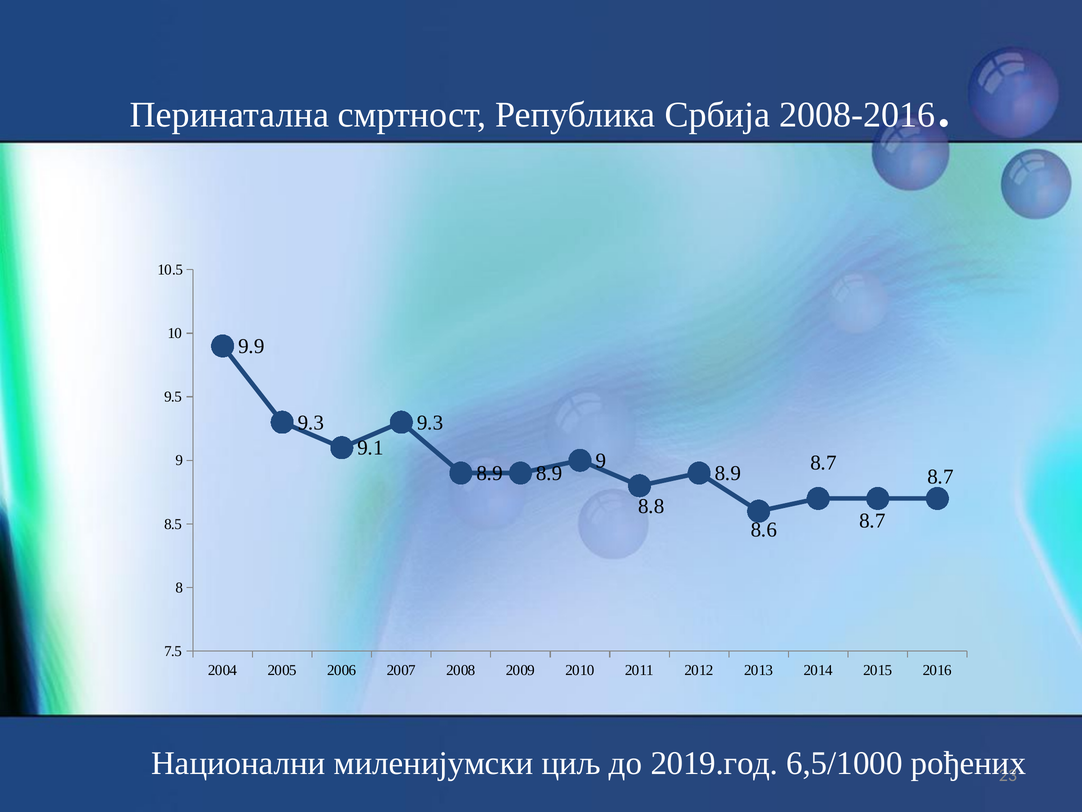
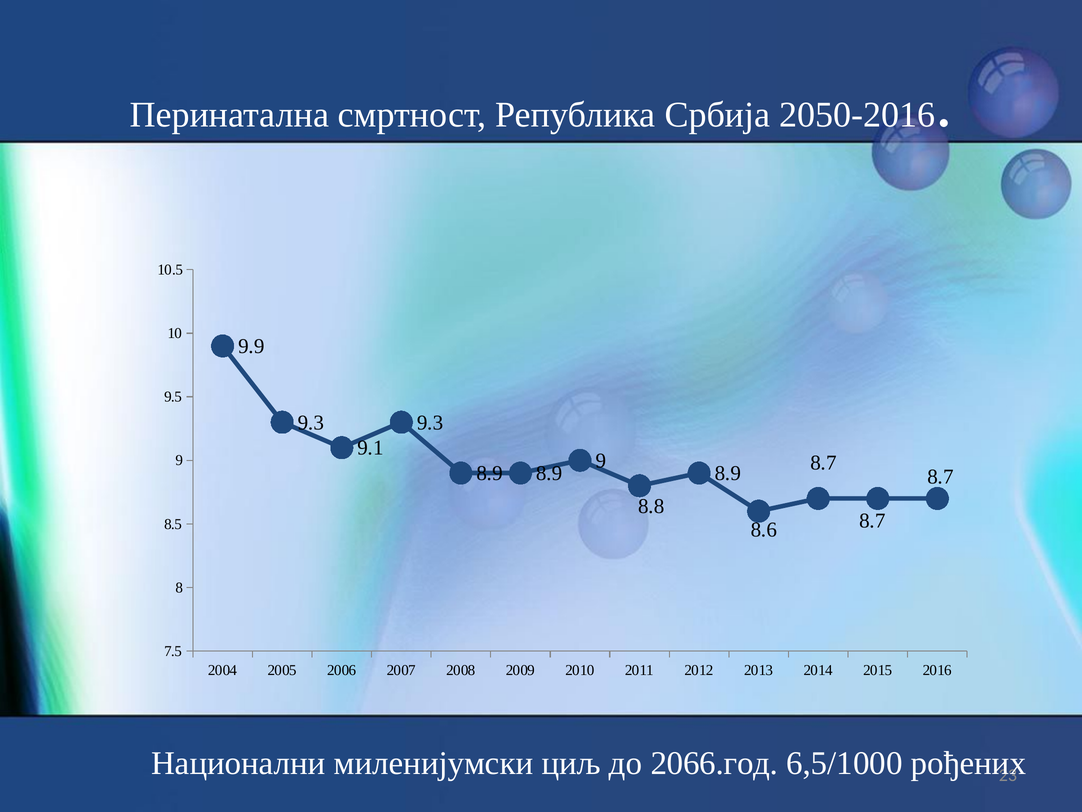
2008-2016: 2008-2016 -> 2050-2016 (857, 115)
2019.год: 2019.год -> 2066.год (714, 763)
